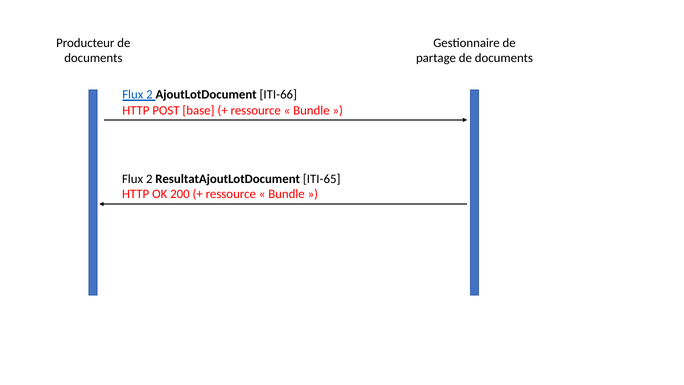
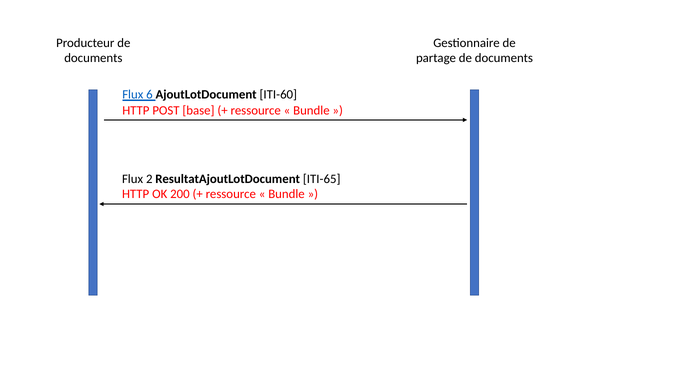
2: 2 -> 6 (149, 95)
ITI-66: ITI-66 -> ITI-60 (278, 95)
